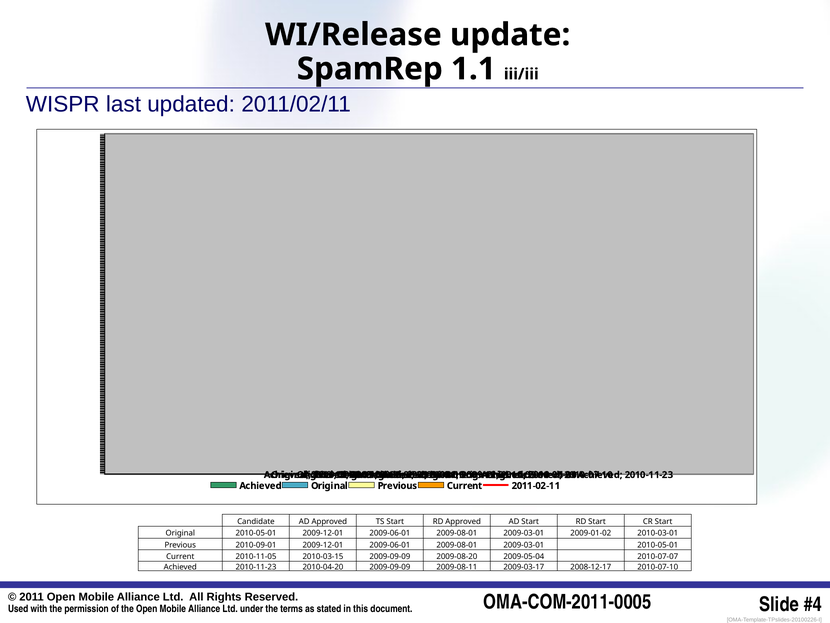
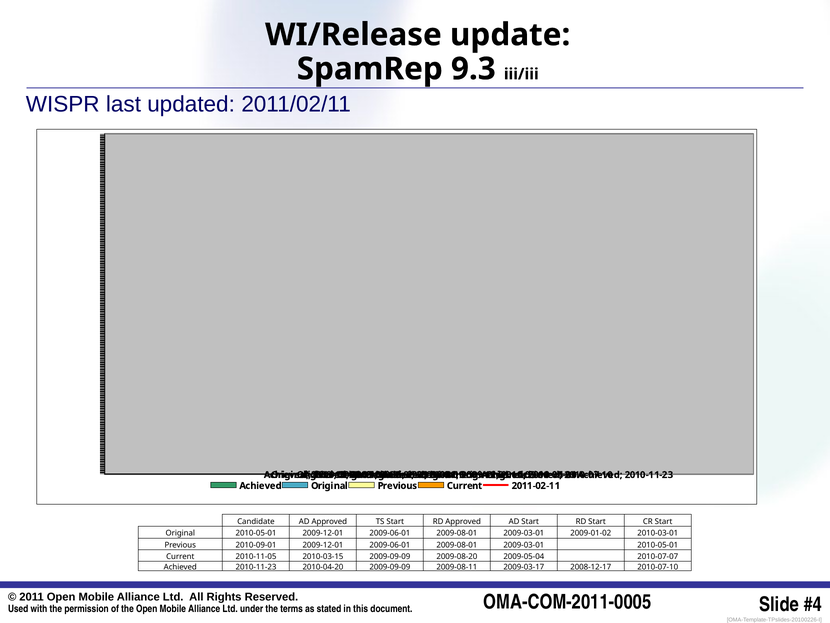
1.1: 1.1 -> 9.3 (473, 69)
